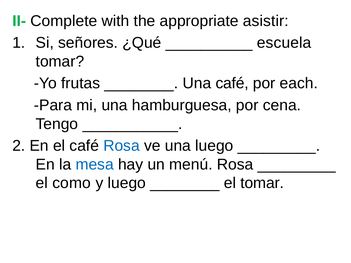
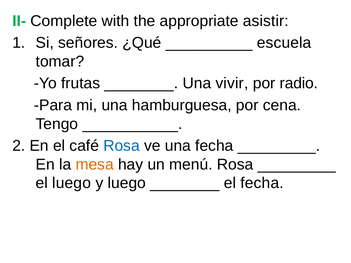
Una café: café -> vivir (232, 83)
each: each -> radio (299, 83)
una luego: luego -> fecha (214, 146)
mesa colour: blue -> orange (95, 165)
el como: como -> luego (72, 183)
el tomar: tomar -> fecha (262, 183)
